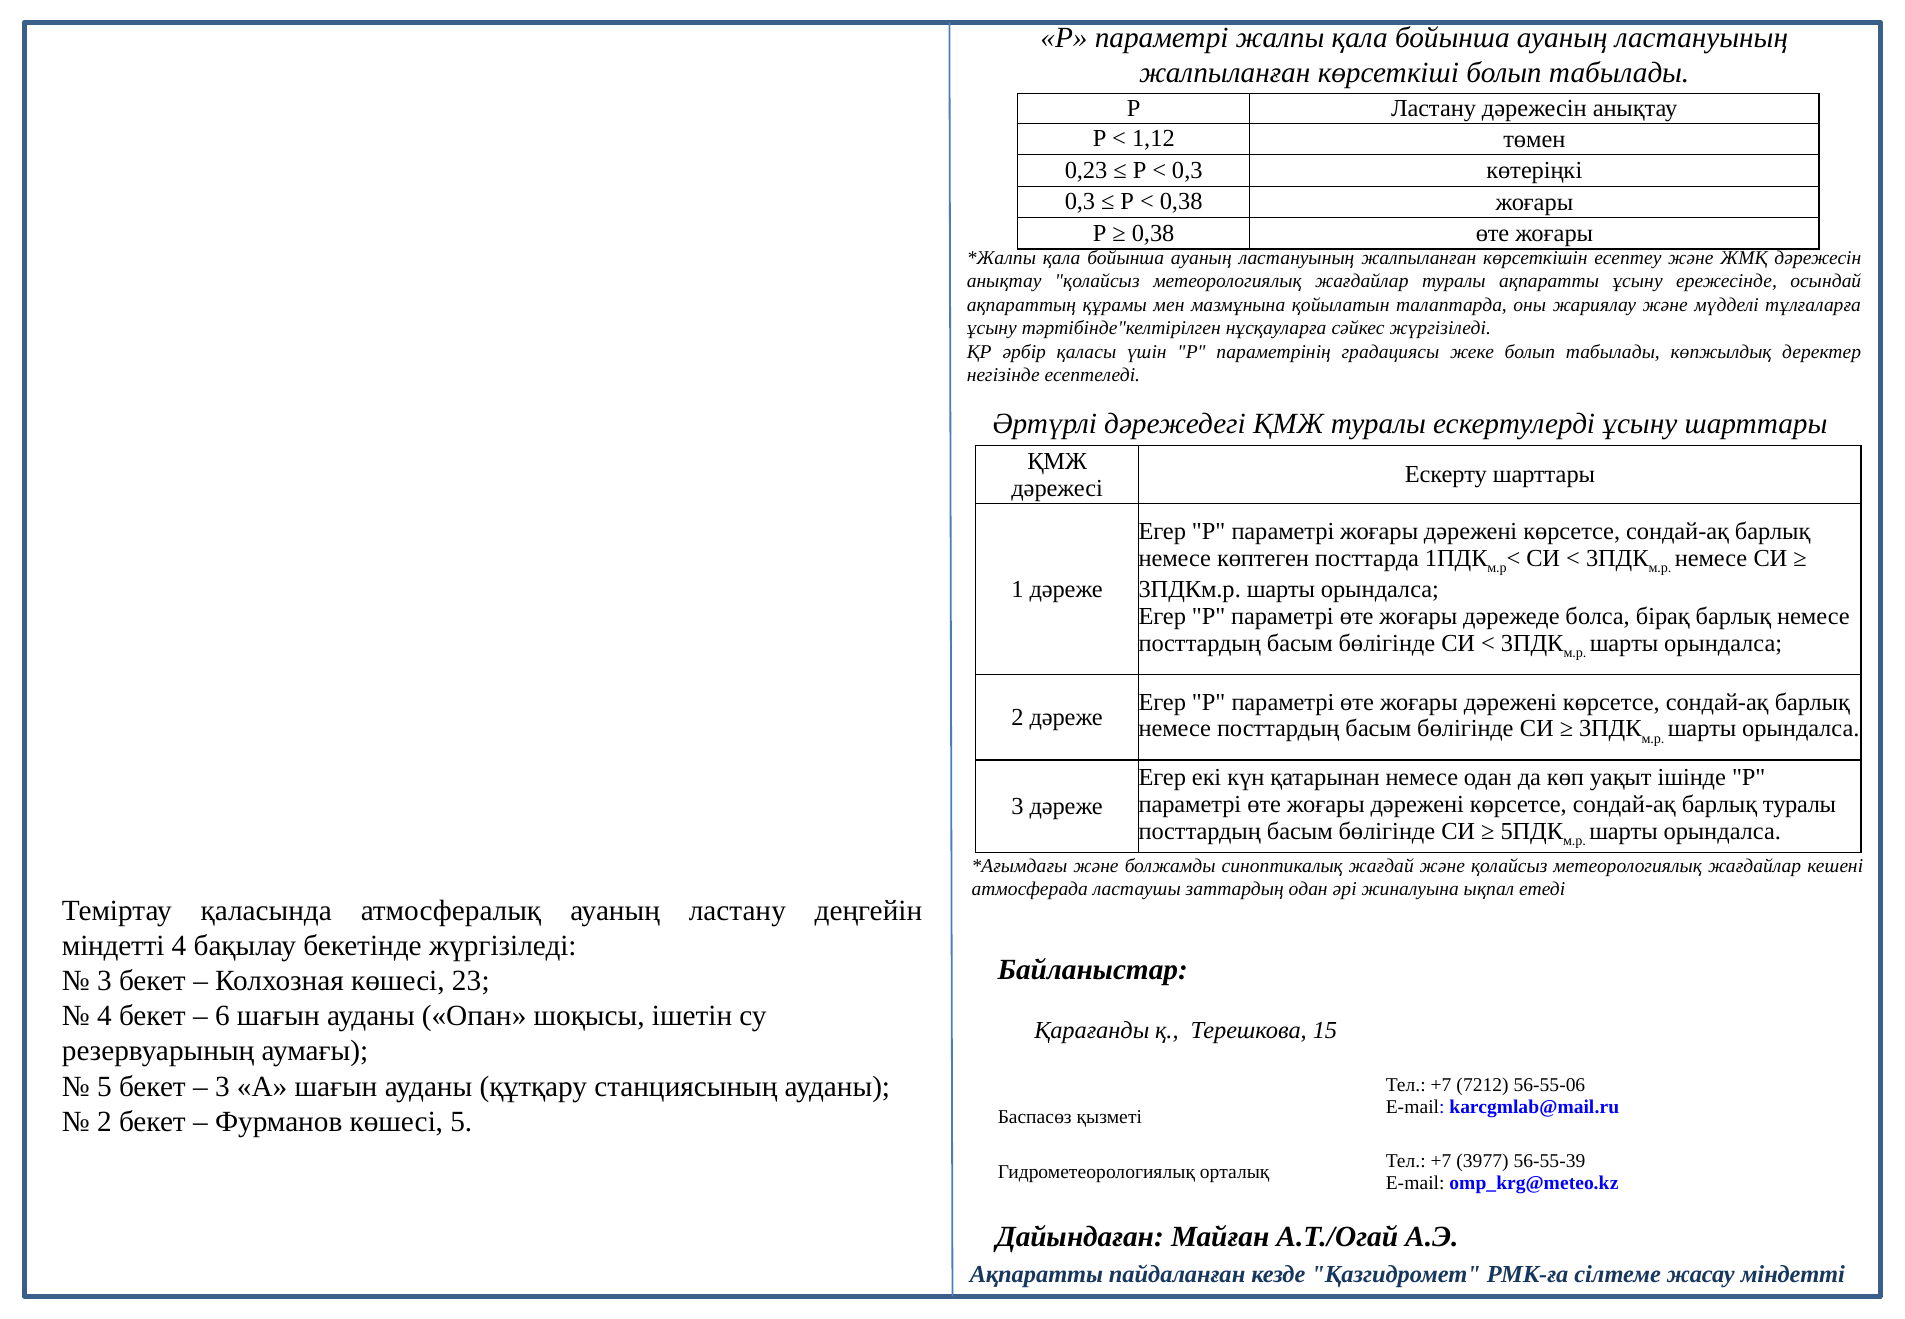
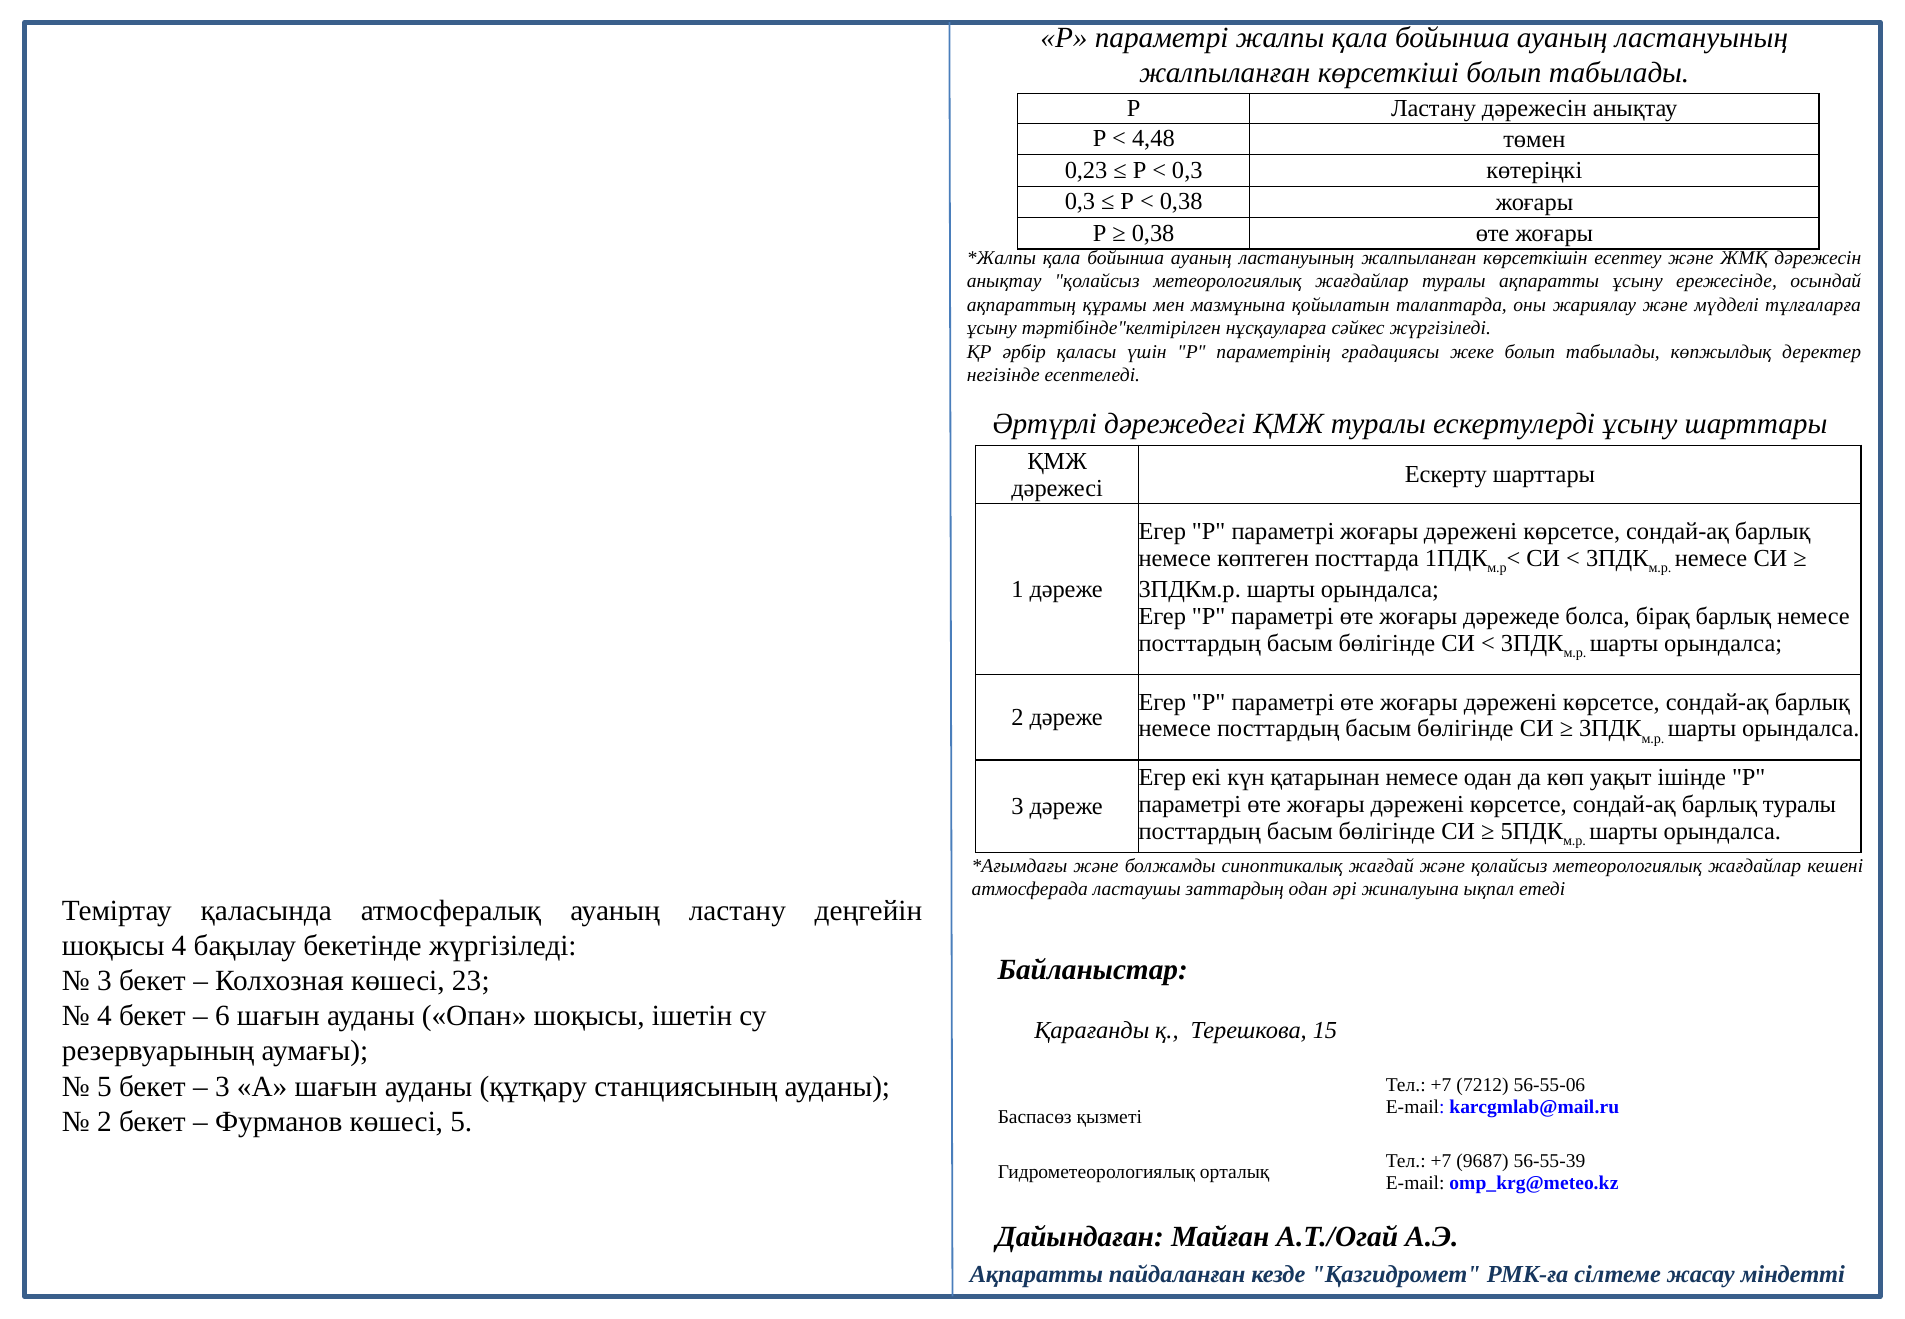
1,12: 1,12 -> 4,48 (1153, 139)
міндетті: міндетті -> шоқысы (113, 946)
3977: 3977 -> 9687 (1482, 1161)
